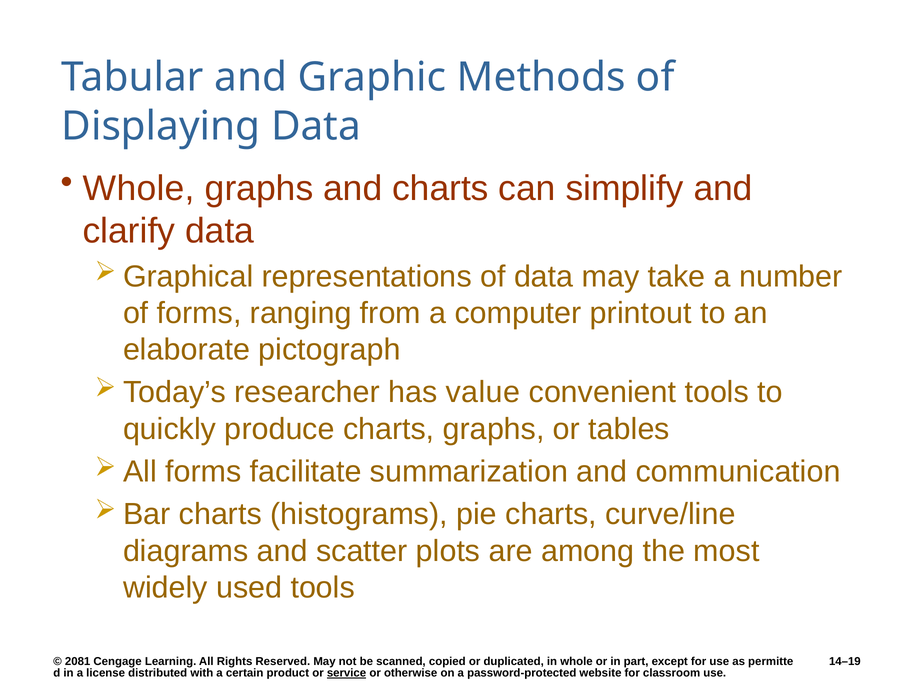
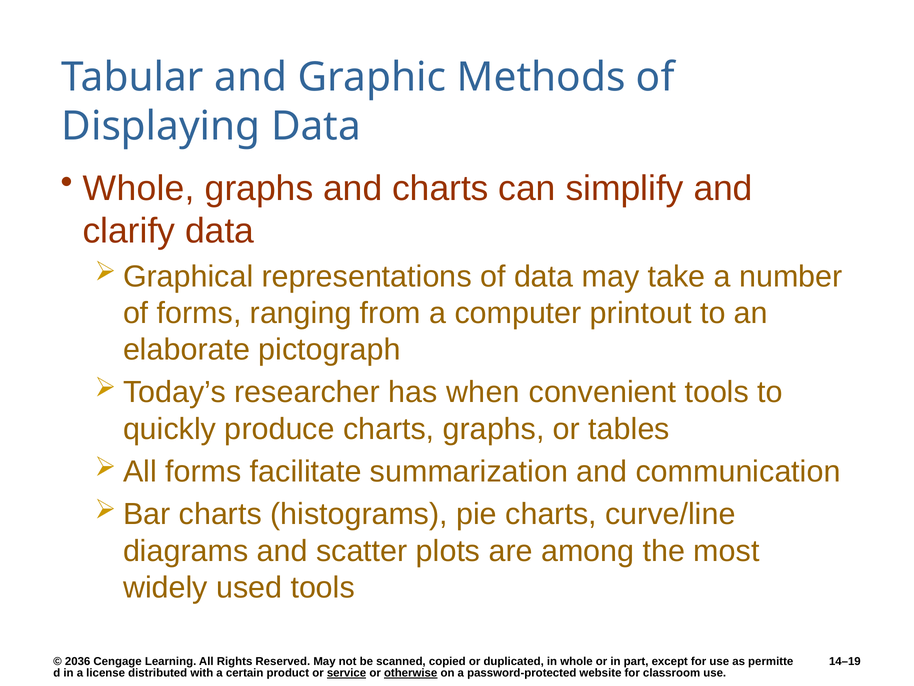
value: value -> when (483, 392)
2081: 2081 -> 2036 (78, 661)
otherwise underline: none -> present (411, 673)
